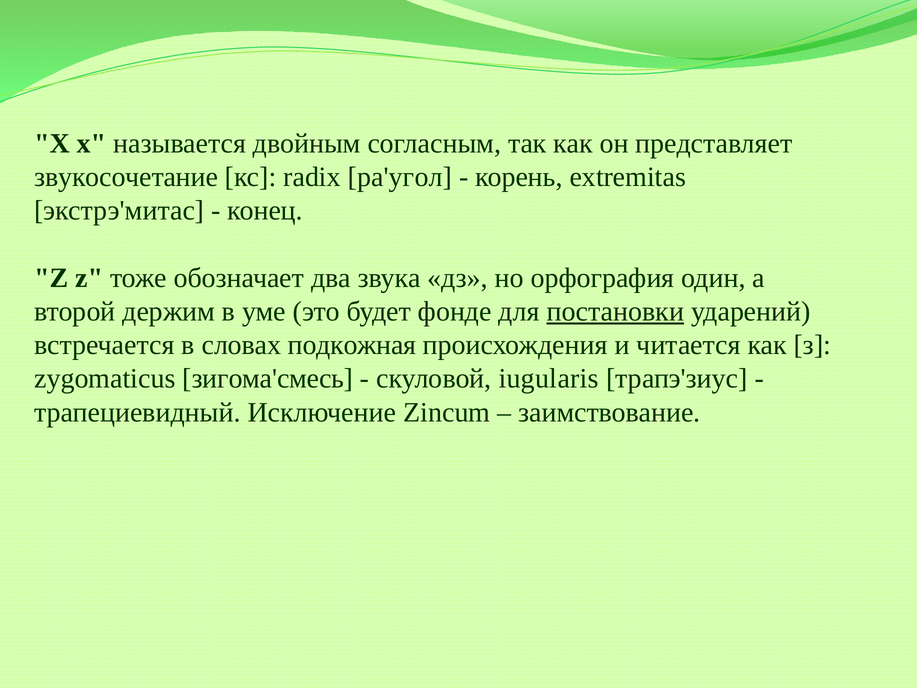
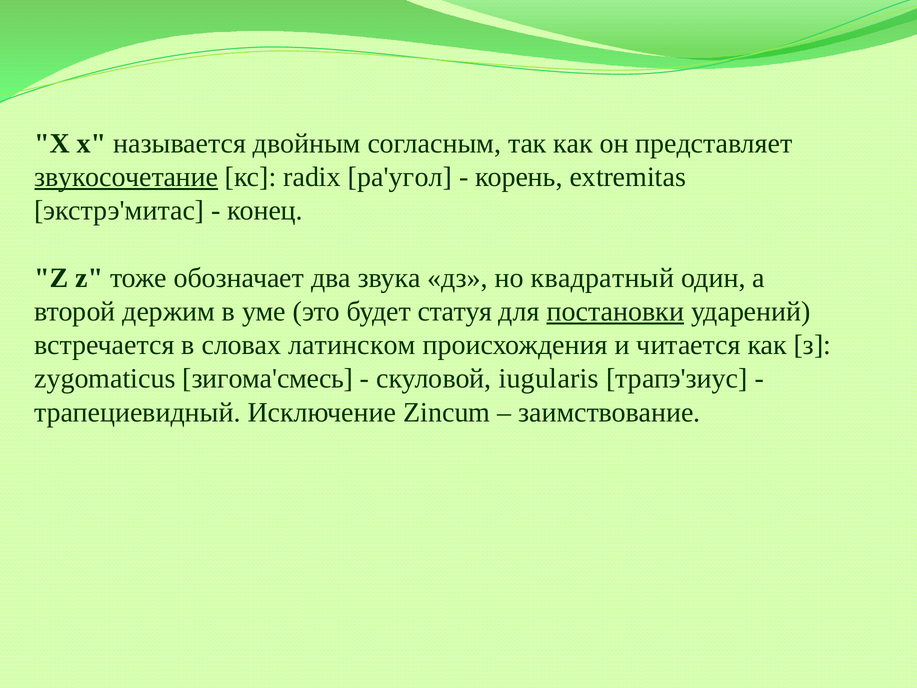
звукосочетание underline: none -> present (126, 177)
орфография: орфография -> квадратный (602, 278)
фонде: фонде -> статуя (455, 311)
подкожная: подкожная -> латинском (352, 345)
